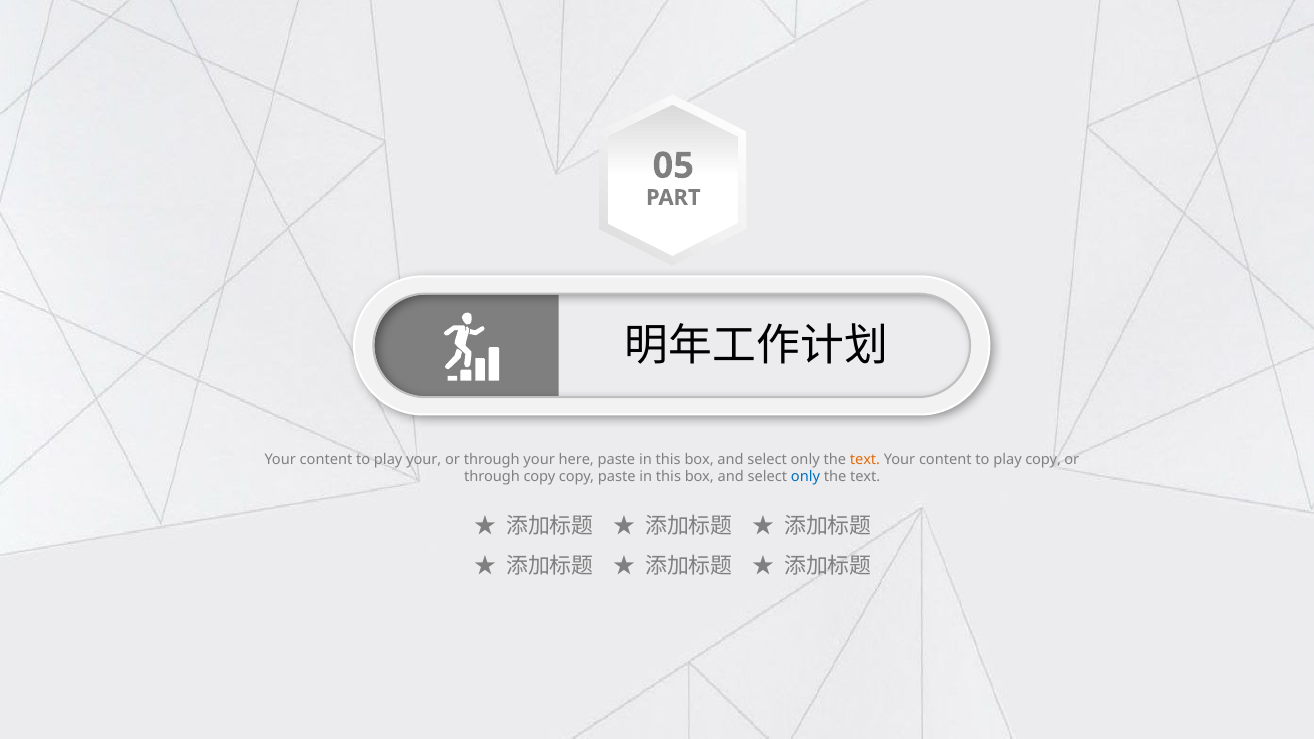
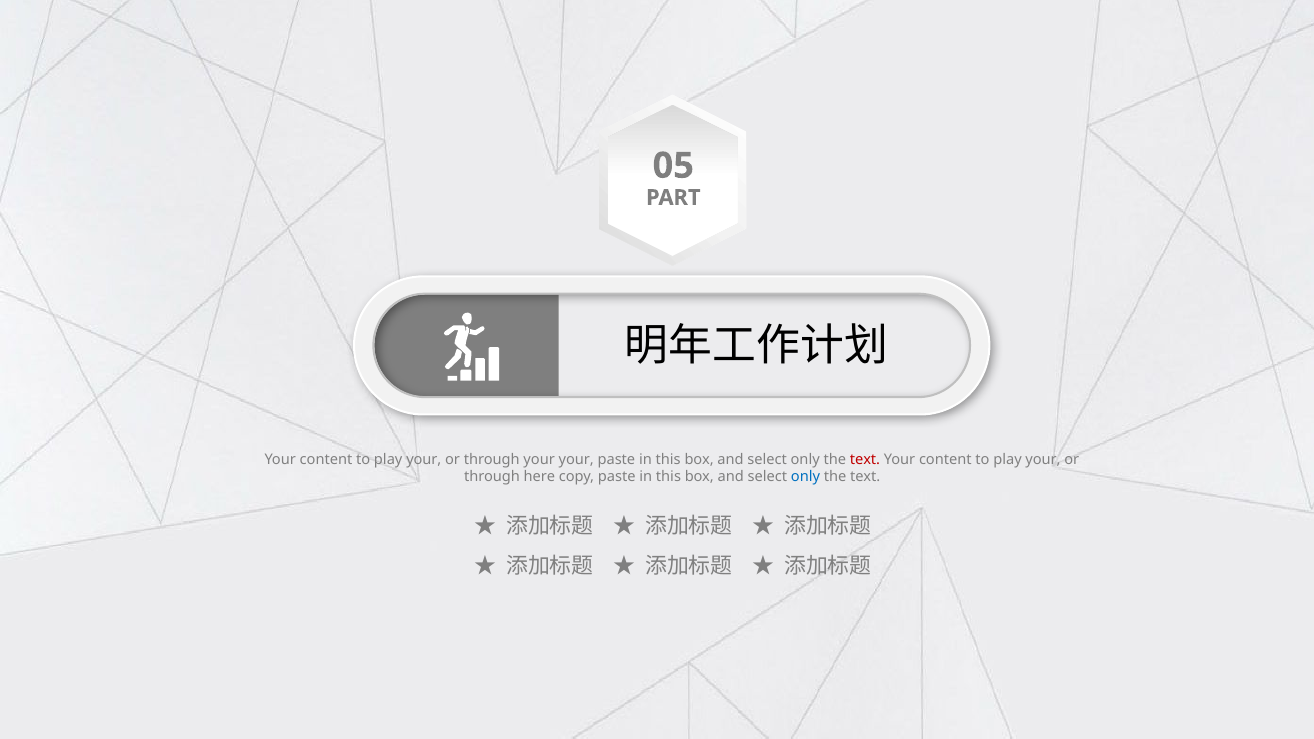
your here: here -> your (576, 460)
text colour: orange -> red (865, 460)
copy: copy -> your (1043, 460)
through copy: copy -> here (539, 477)
